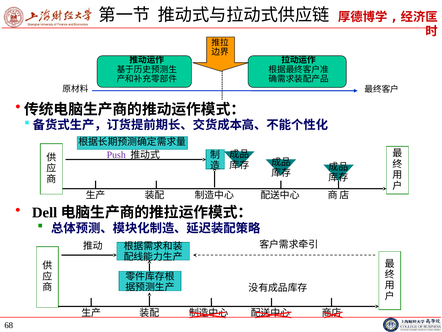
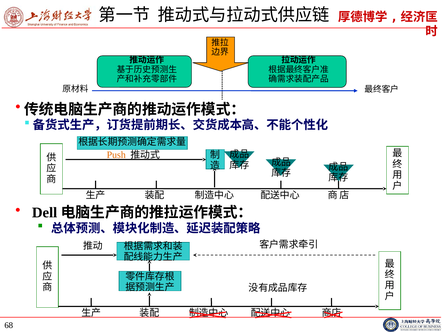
Push colour: purple -> orange (116, 155)
